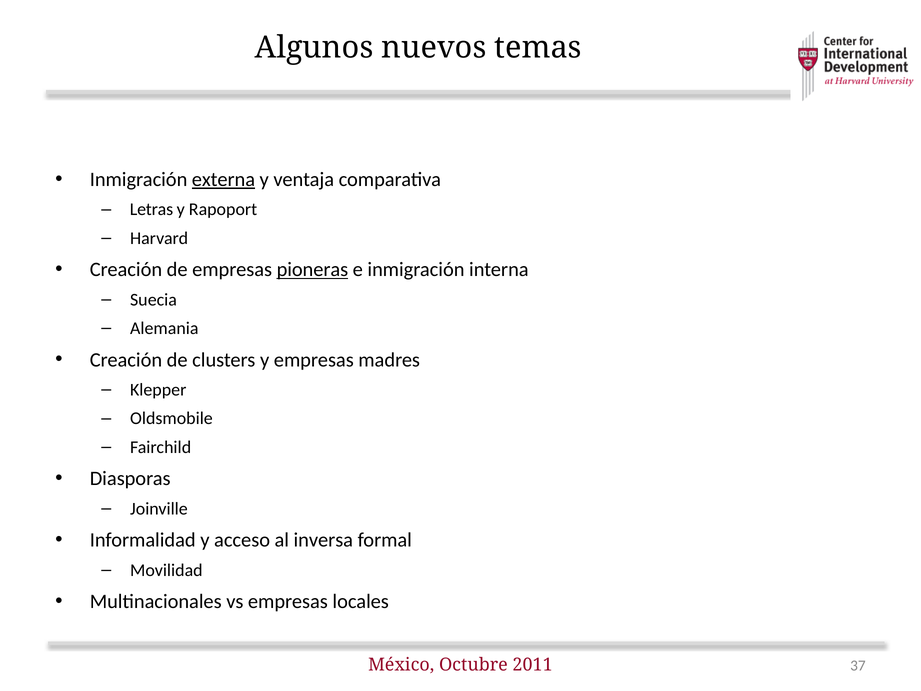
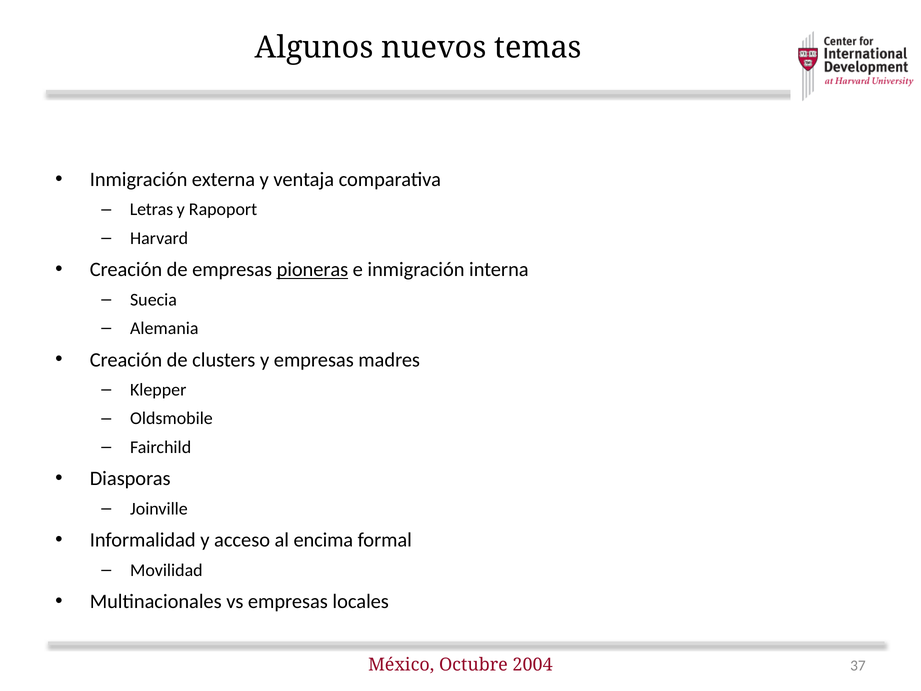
externa underline: present -> none (223, 179)
inversa: inversa -> encima (323, 540)
2011: 2011 -> 2004 (533, 664)
